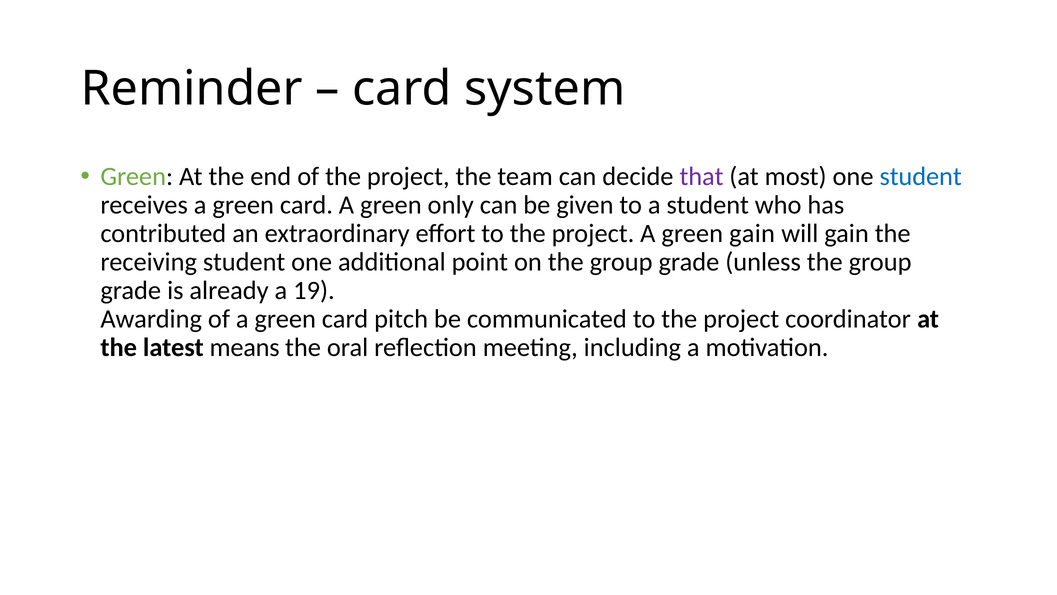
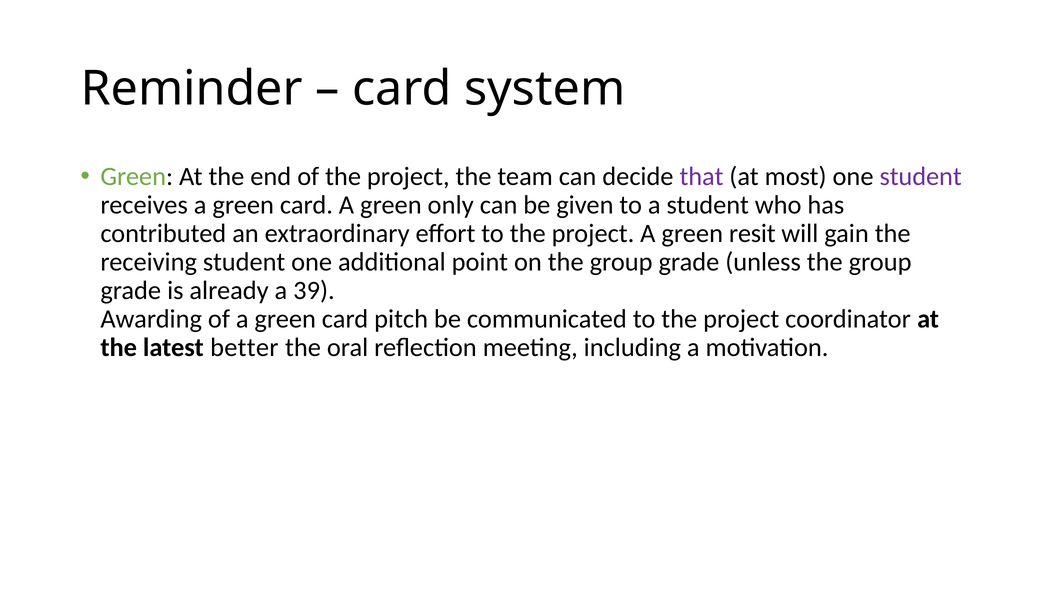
student colour: blue -> purple (921, 176)
green gain: gain -> resit (752, 233)
19: 19 -> 39 (314, 290)
means: means -> better (244, 348)
